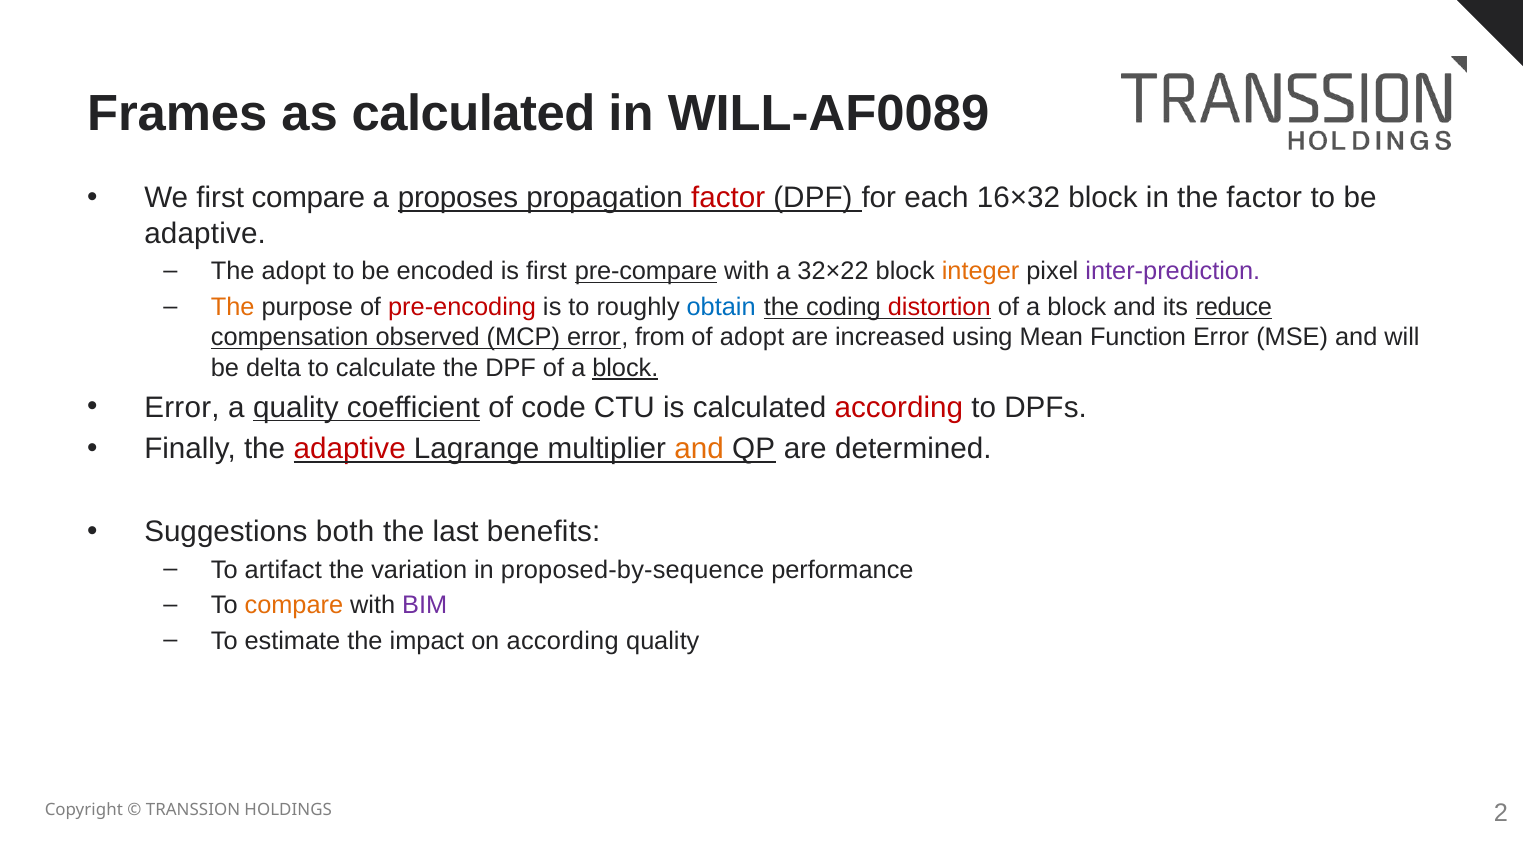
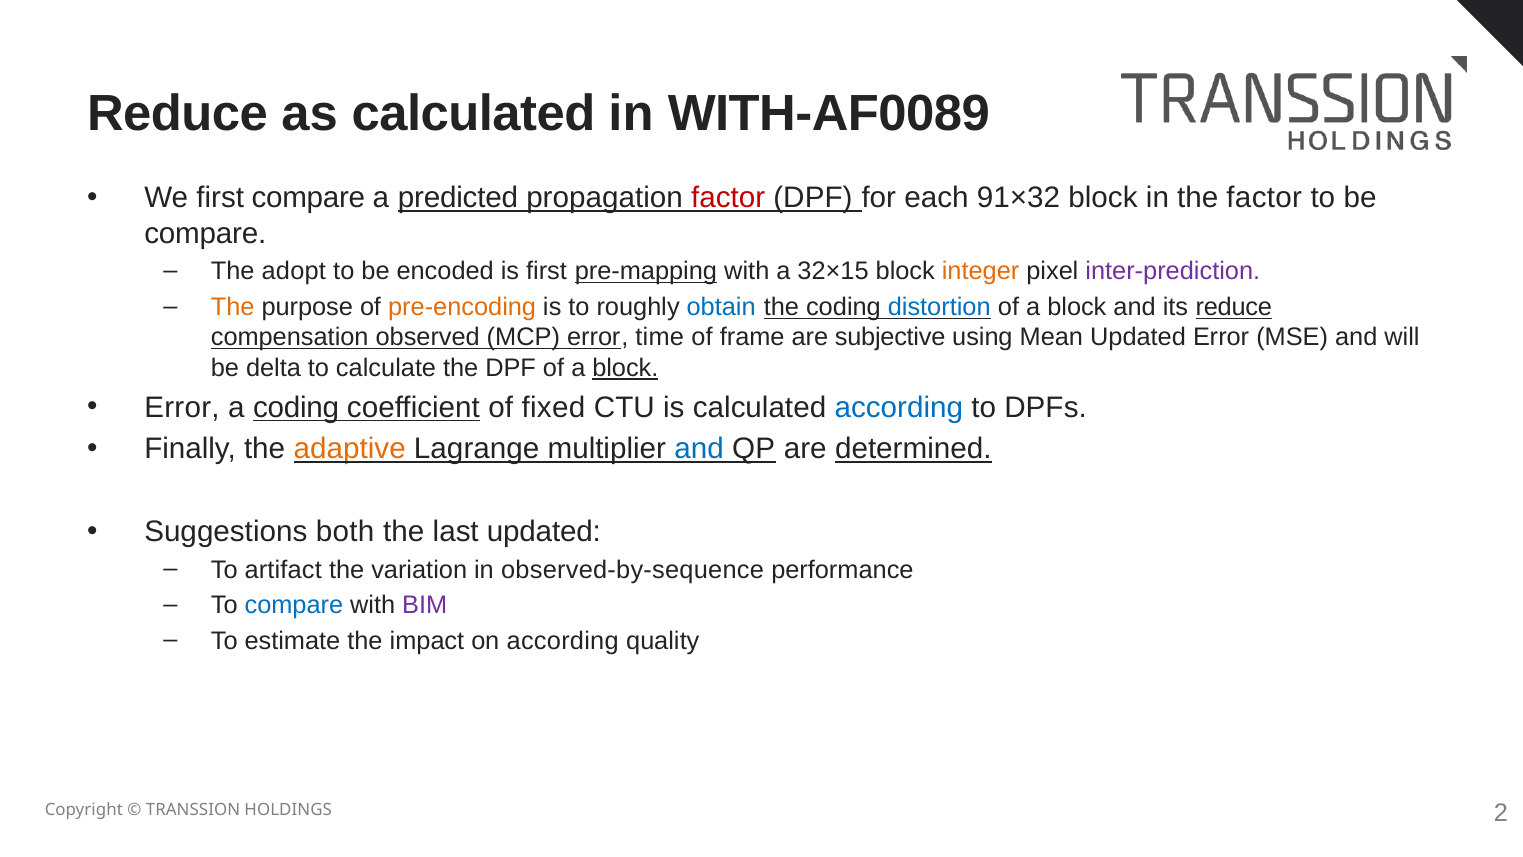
Frames: Frames -> Reduce (177, 113)
WILL-AF0089: WILL-AF0089 -> WITH-AF0089 (829, 113)
proposes: proposes -> predicted (458, 198)
16×32: 16×32 -> 91×32 (1018, 198)
adaptive: adaptive -> compare (205, 234)
pre-compare: pre-compare -> pre-mapping (646, 271)
32×22: 32×22 -> 32×15 (833, 271)
pre-encoding colour: red -> orange (462, 307)
distortion colour: red -> blue (939, 307)
from: from -> time (660, 337)
of adopt: adopt -> frame (752, 337)
increased: increased -> subjective (890, 337)
Mean Function: Function -> Updated (1138, 337)
a quality: quality -> coding (296, 407)
code: code -> fixed (553, 407)
according colour: red -> blue (899, 407)
adaptive colour: red -> orange (350, 449)
and colour: orange -> blue (699, 449)
determined underline: none -> present (913, 449)
last benefits: benefits -> updated (544, 532)
proposed-by-sequence: proposed-by-sequence -> observed-by-sequence (633, 570)
compare colour: orange -> blue (294, 605)
